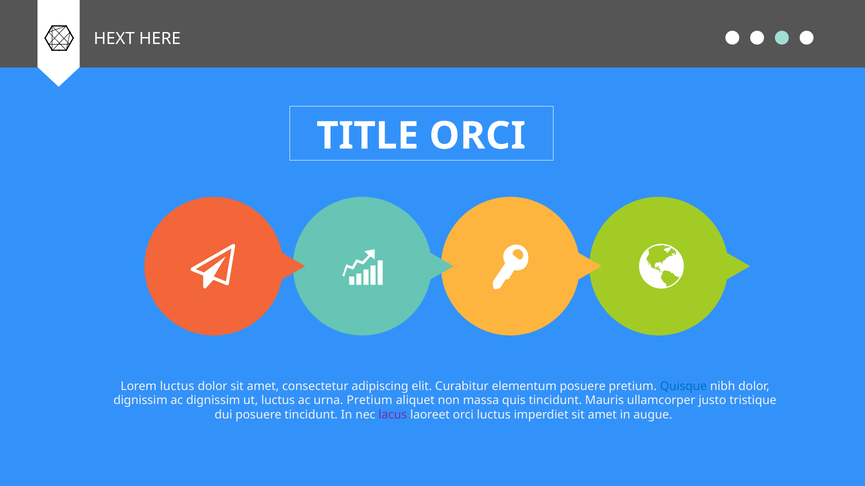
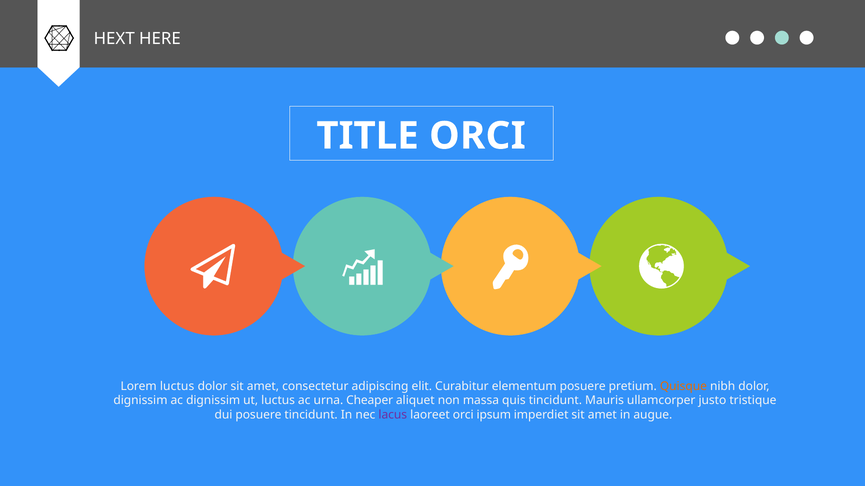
Quisque colour: blue -> orange (683, 387)
urna Pretium: Pretium -> Cheaper (370, 401)
orci luctus: luctus -> ipsum (494, 415)
